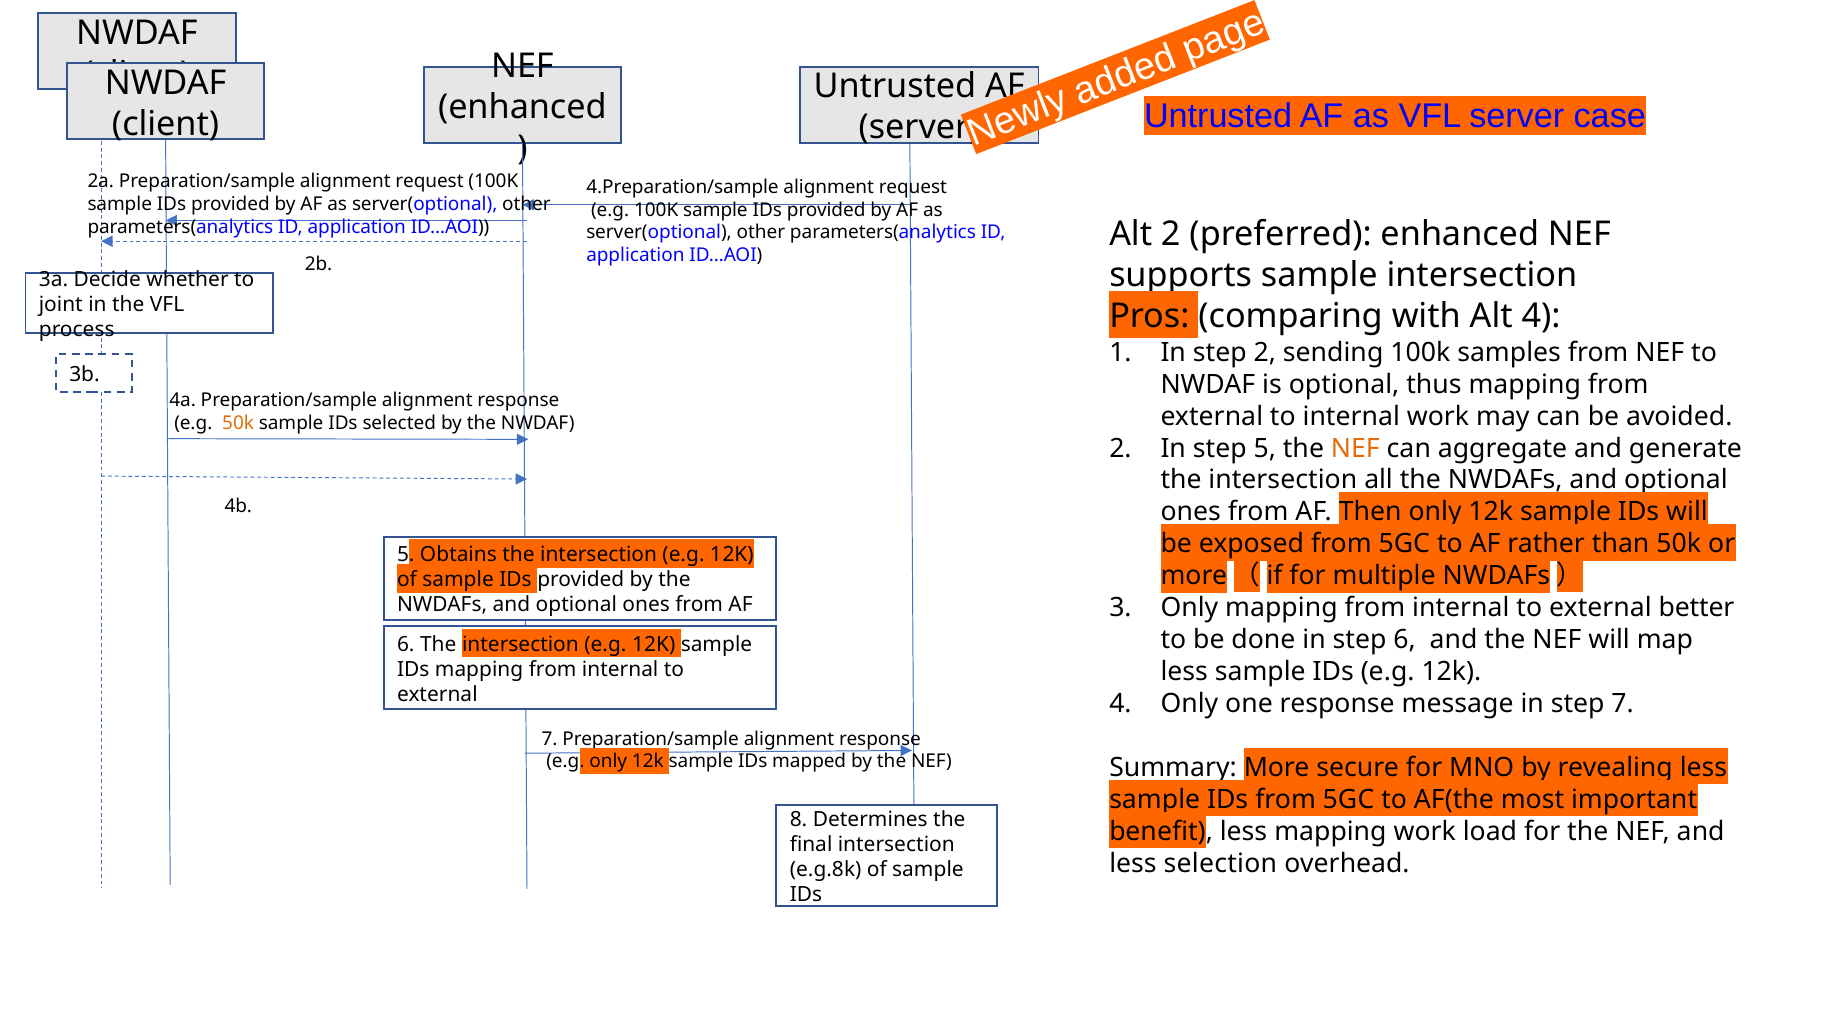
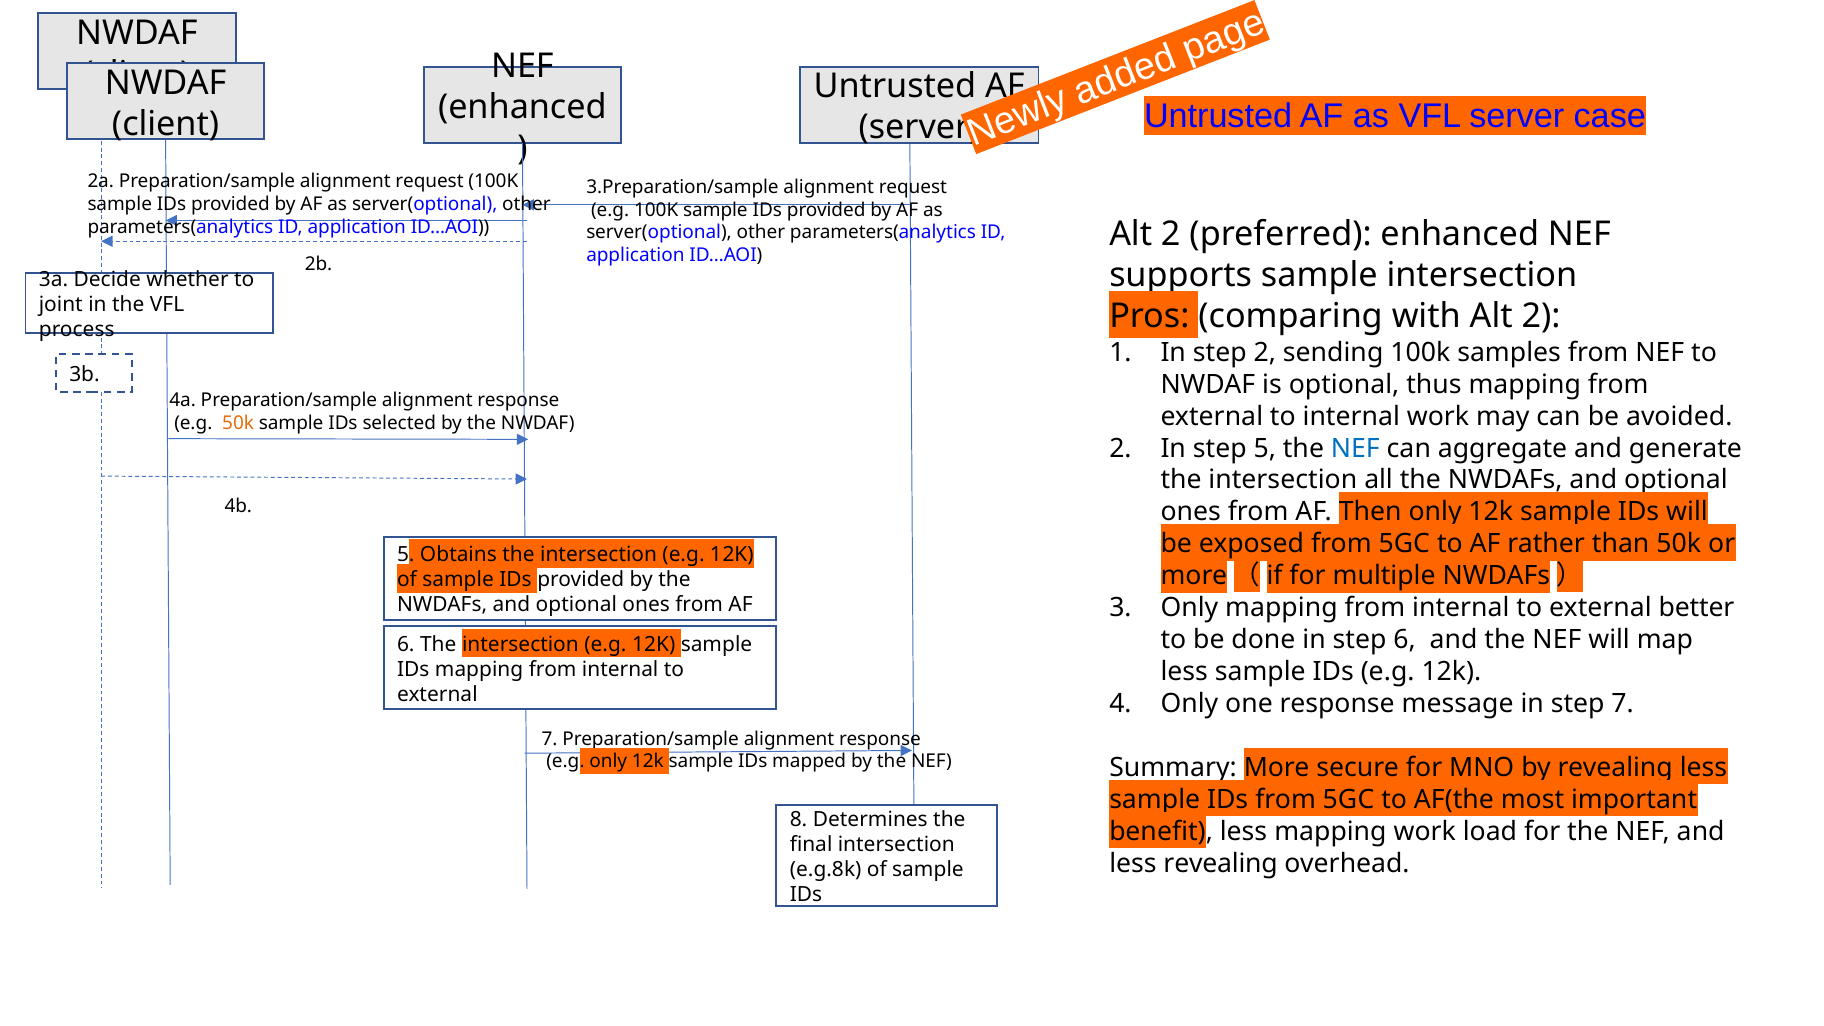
4.Preparation/sample: 4.Preparation/sample -> 3.Preparation/sample (683, 187)
with Alt 4: 4 -> 2 (1541, 316)
NEF colour: orange -> blue (1355, 448)
less selection: selection -> revealing (1221, 863)
